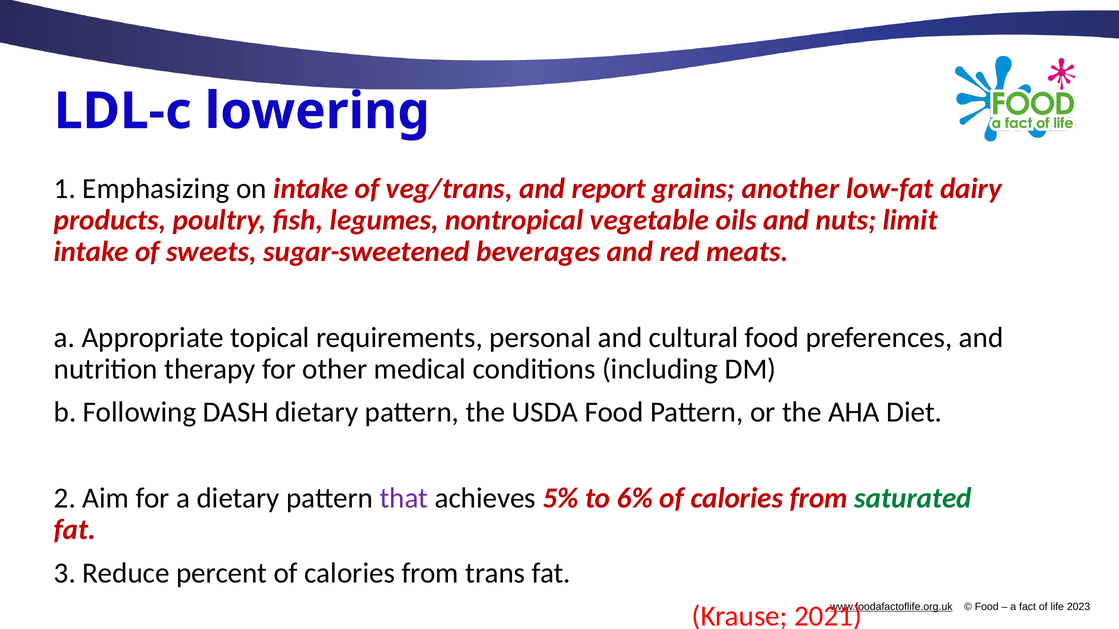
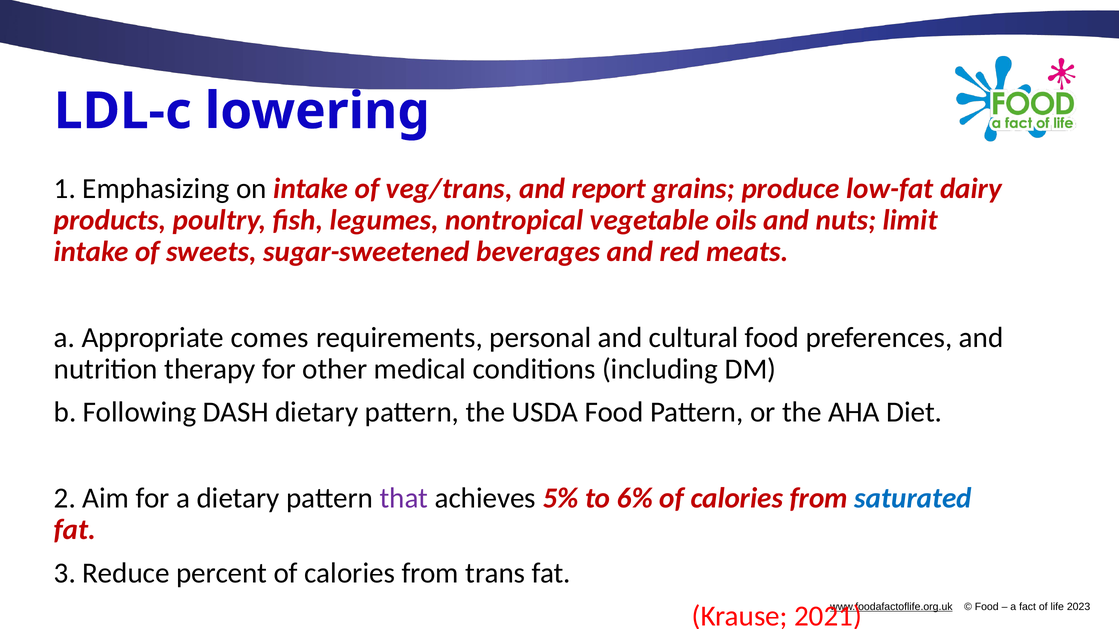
another: another -> produce (791, 189)
topical: topical -> comes (270, 338)
saturated colour: green -> blue (913, 499)
